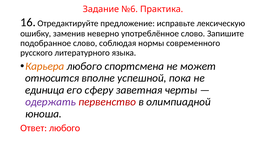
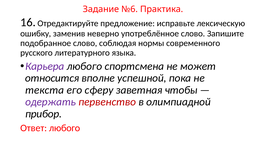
Карьера colour: orange -> purple (45, 66)
единица: единица -> текста (45, 90)
черты: черты -> чтобы (181, 90)
юноша: юноша -> прибор (44, 114)
